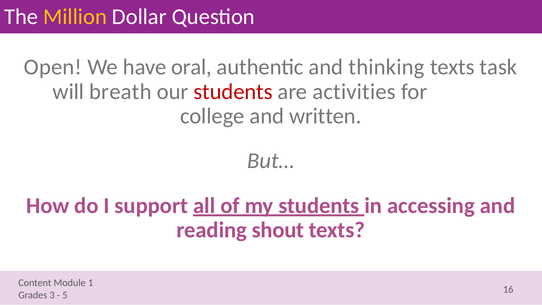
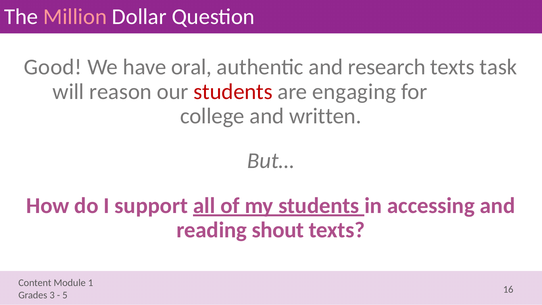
Million colour: yellow -> pink (75, 17)
Open: Open -> Good (53, 67)
thinking: thinking -> research (387, 67)
breath: breath -> reason (120, 92)
activities: activities -> engaging (354, 92)
